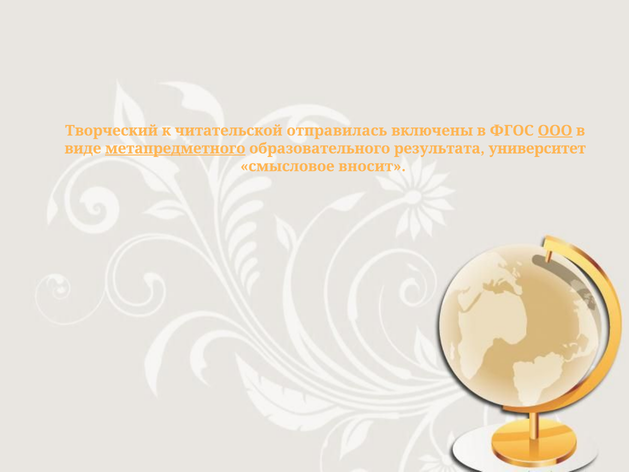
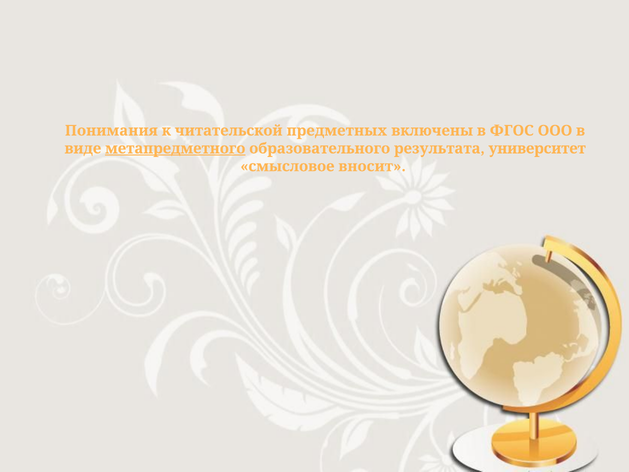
Творческий: Творческий -> Понимания (111, 131)
отправилась: отправилась -> предметных (337, 131)
ООО underline: present -> none (555, 131)
